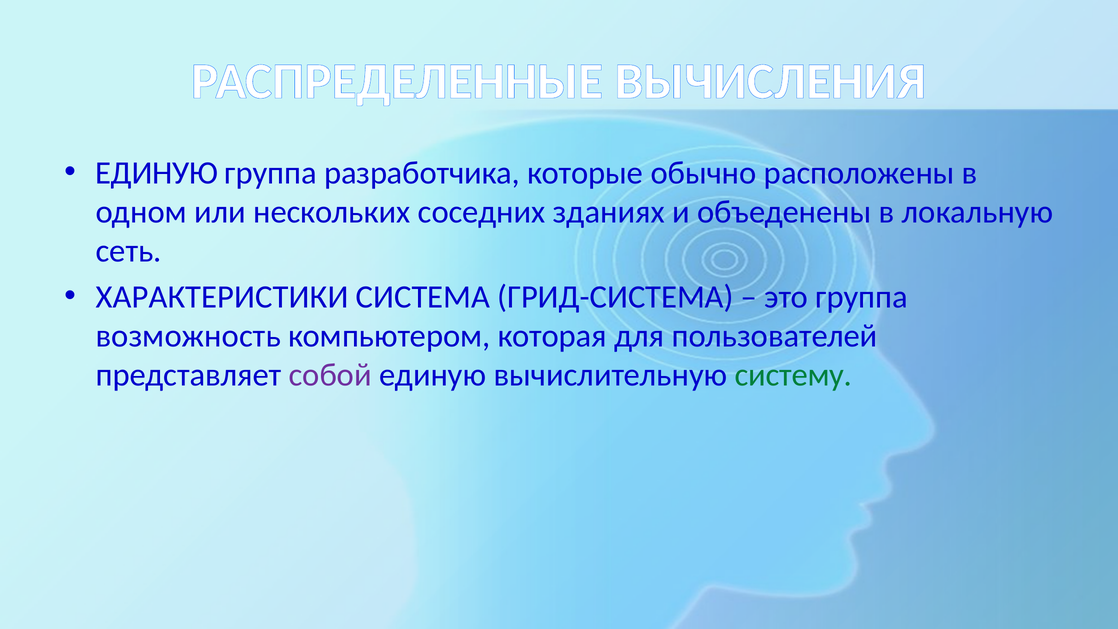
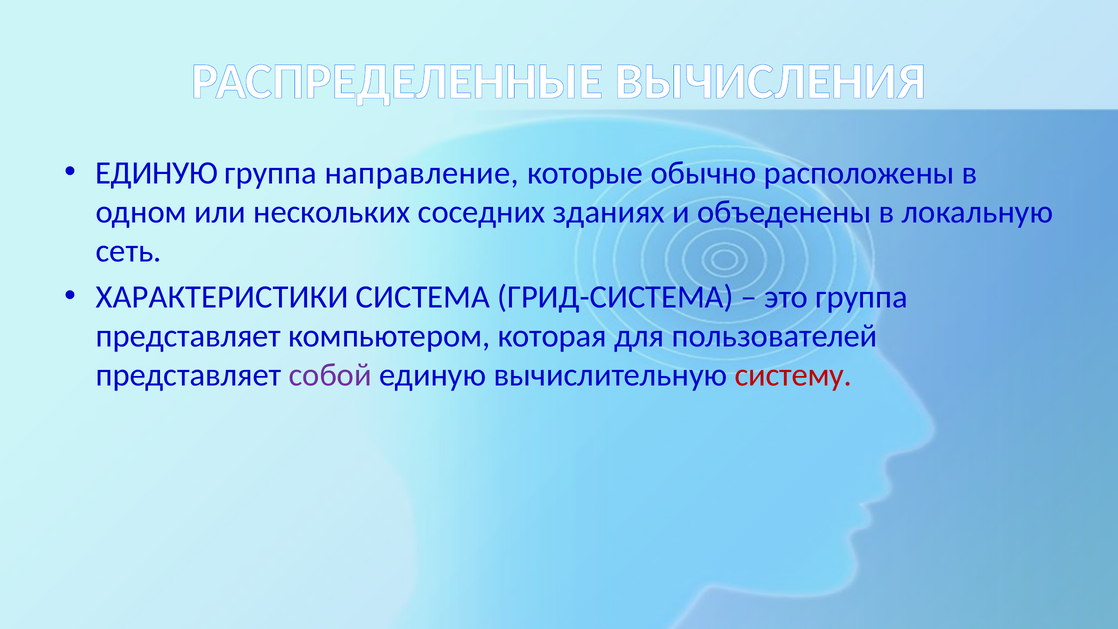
разработчика: разработчика -> направление (422, 173)
возможность: возможность -> представляет (188, 336)
систему colour: green -> red (793, 375)
